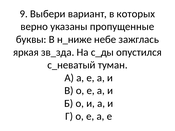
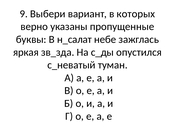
н_ниже: н_ниже -> н_салат (74, 39)
